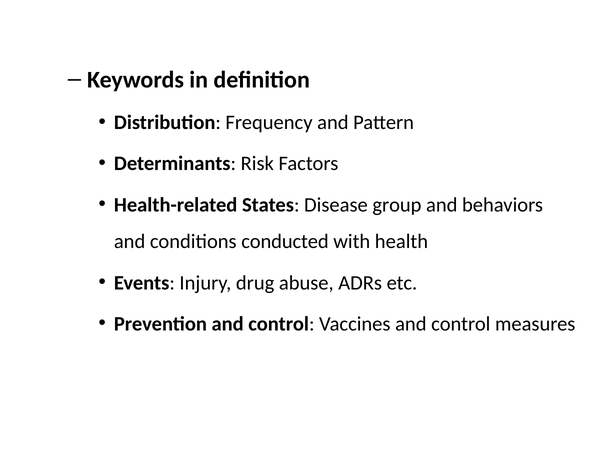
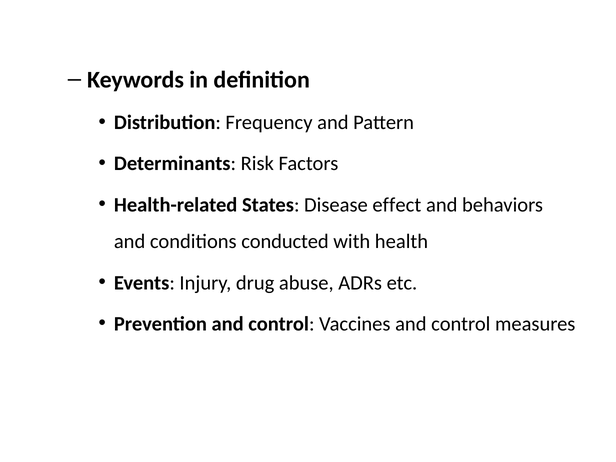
group: group -> effect (397, 205)
